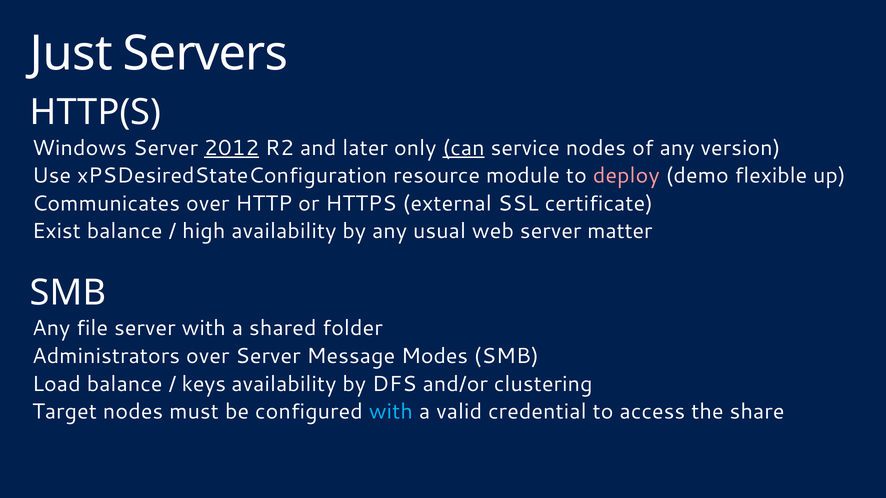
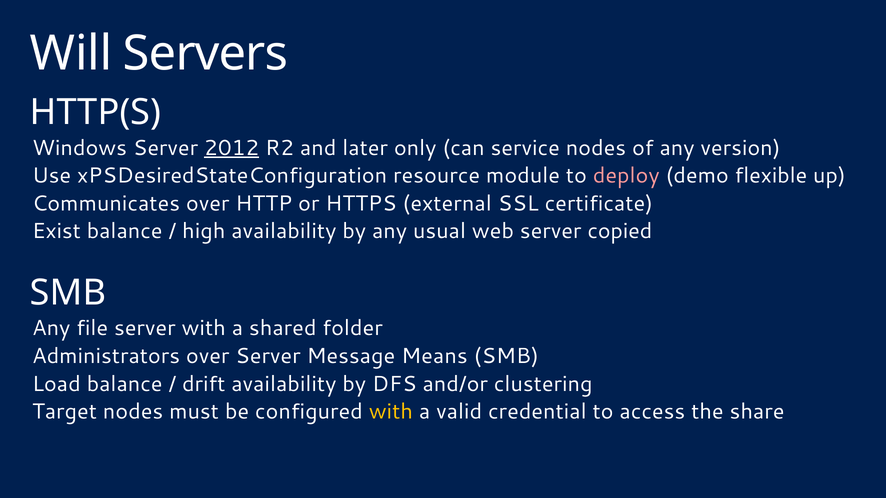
Just: Just -> Will (71, 54)
can underline: present -> none (464, 148)
matter: matter -> copied (620, 231)
Modes: Modes -> Means (434, 356)
keys: keys -> drift (204, 384)
with colour: light blue -> yellow (391, 412)
